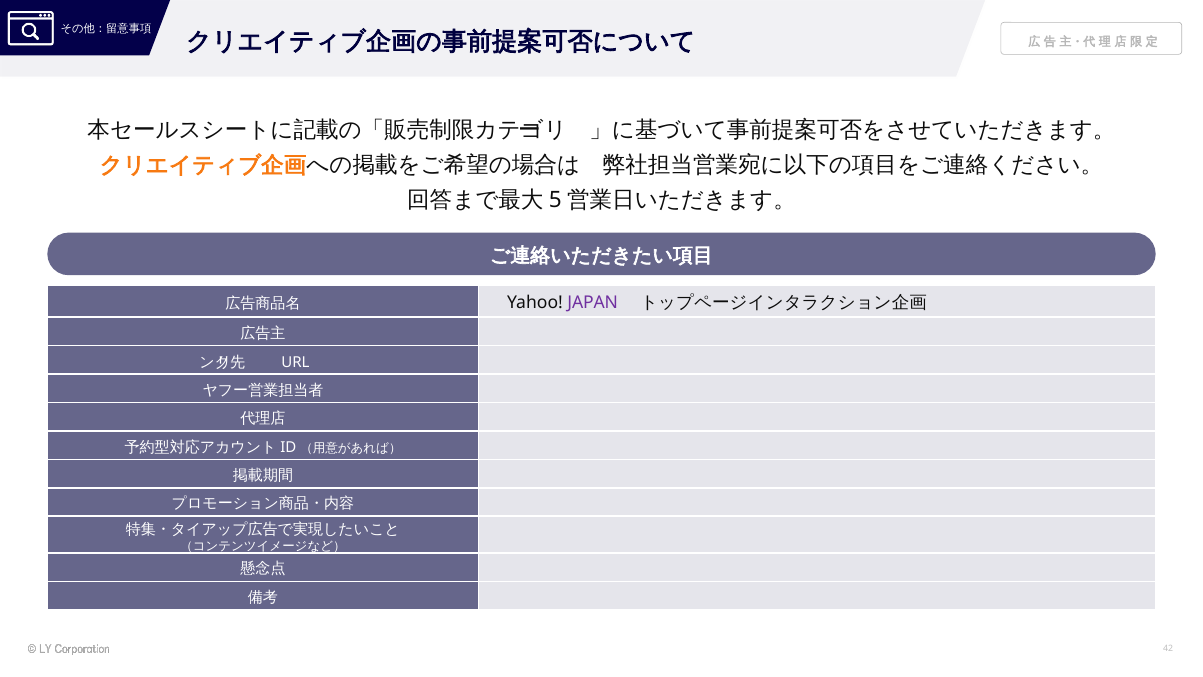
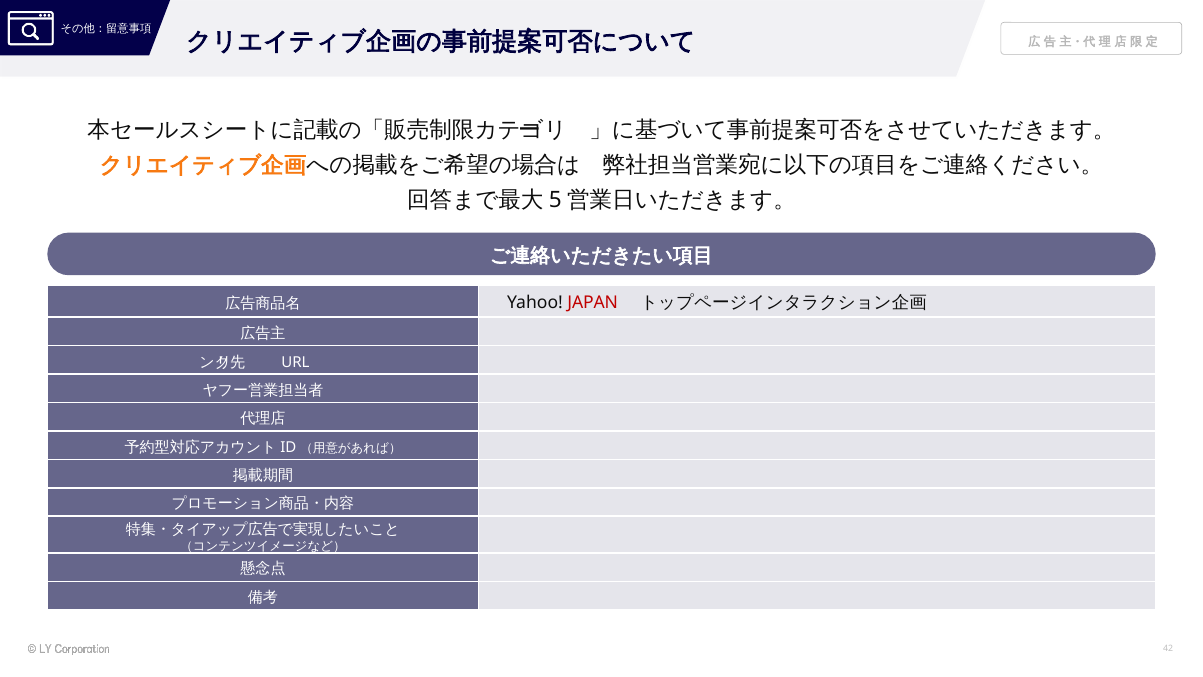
JAPAN colour: purple -> red (593, 302)
